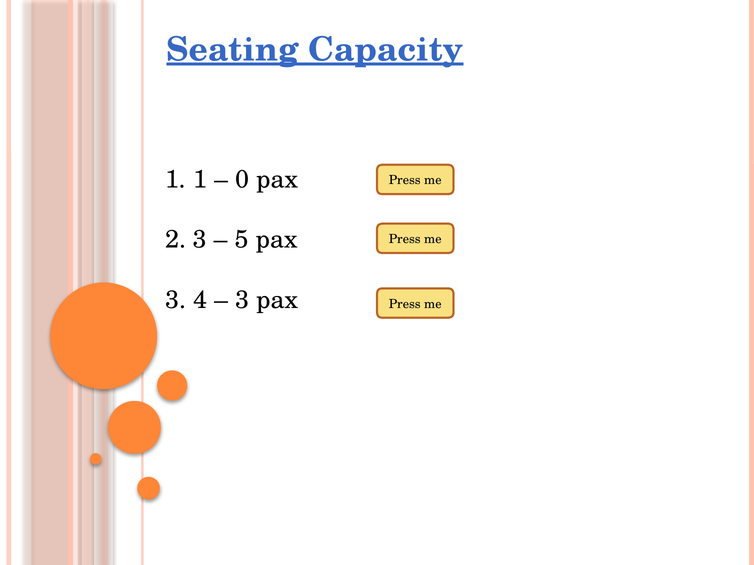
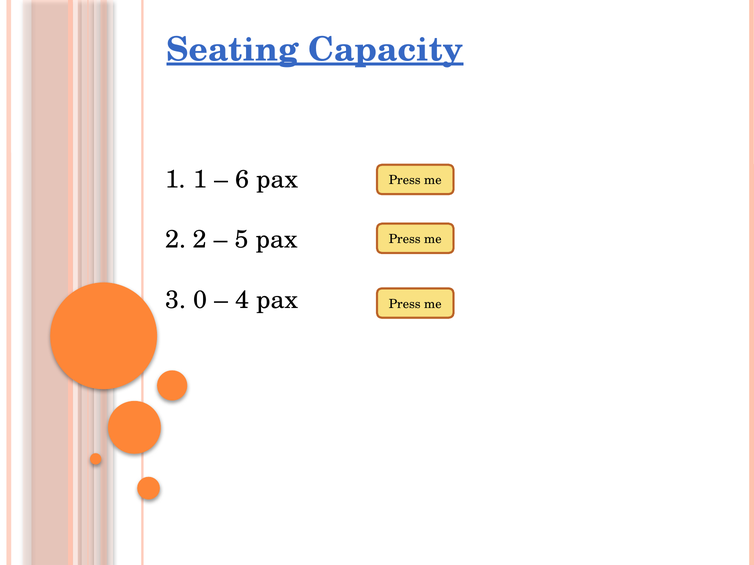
0: 0 -> 6 (242, 180)
2 3: 3 -> 2 (200, 240)
4: 4 -> 0 (200, 300)
3: 3 -> 4 (242, 300)
